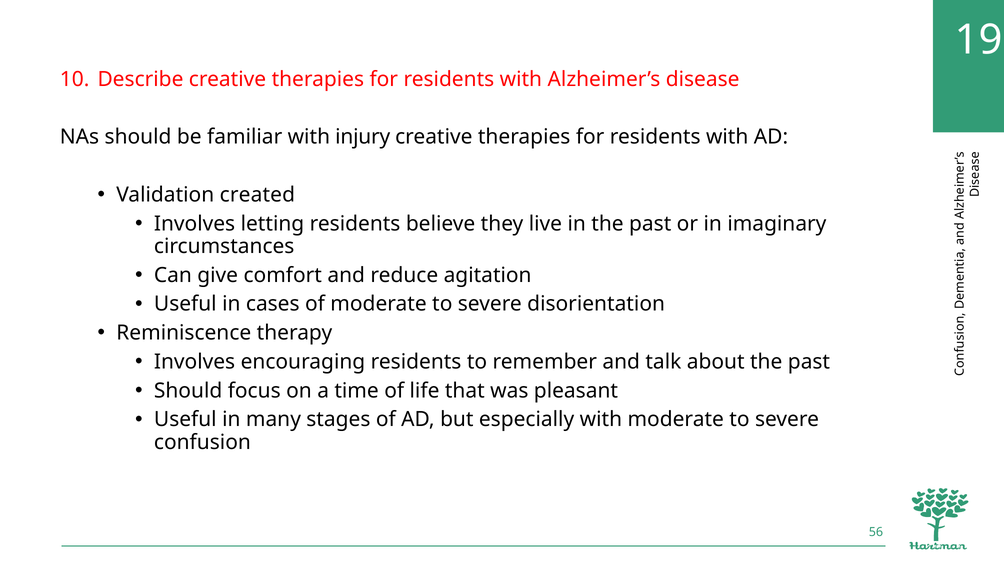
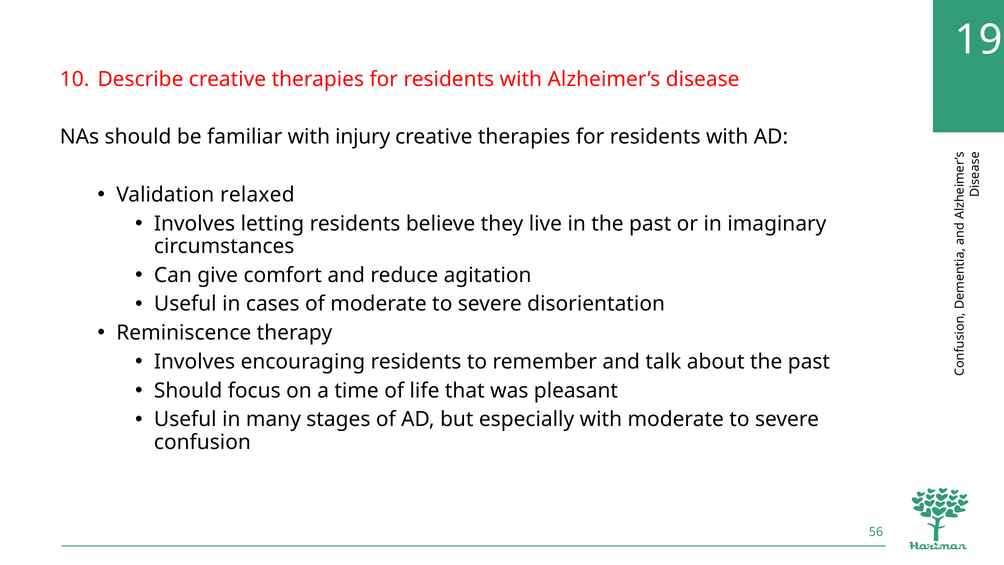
created: created -> relaxed (257, 195)
